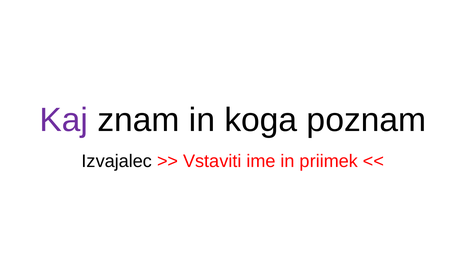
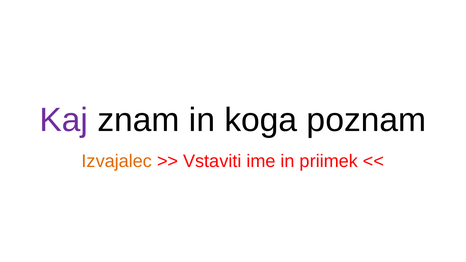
Izvajalec colour: black -> orange (117, 161)
